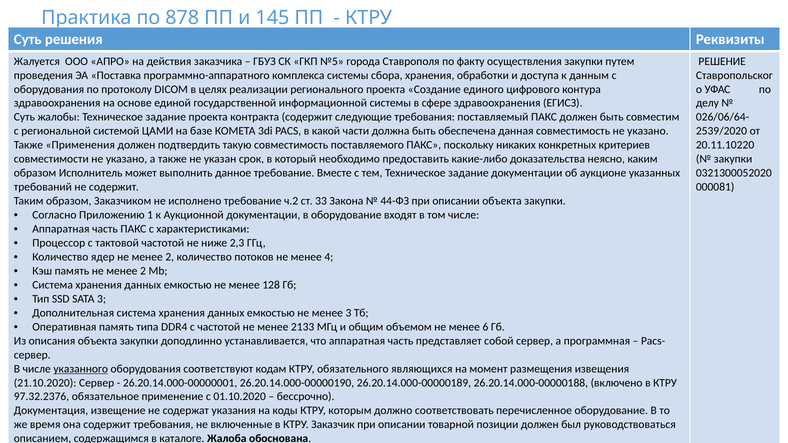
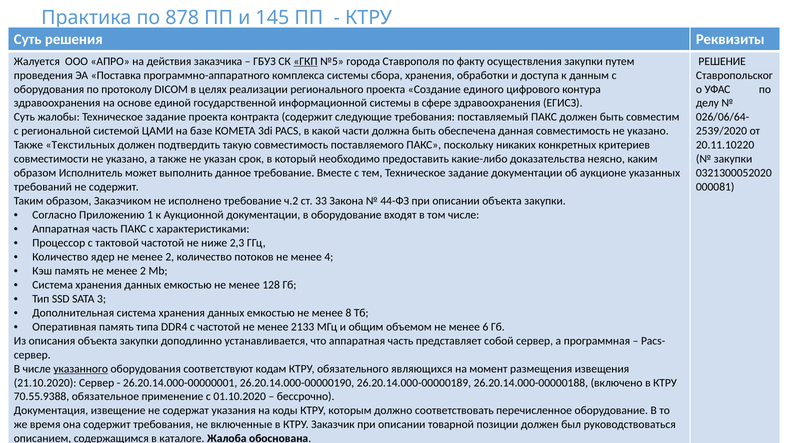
ГКП underline: none -> present (305, 61)
Применения: Применения -> Текстильных (80, 145)
менее 3: 3 -> 8 (348, 313)
97.32.2376: 97.32.2376 -> 70.55.9388 (42, 397)
